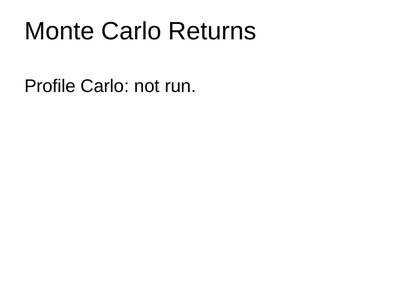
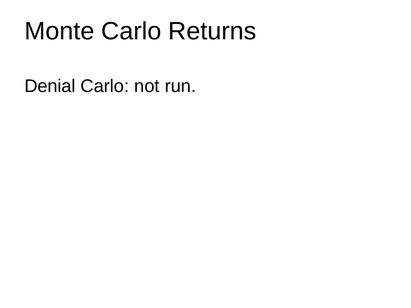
Profile: Profile -> Denial (50, 86)
